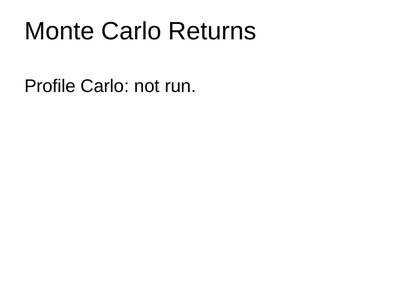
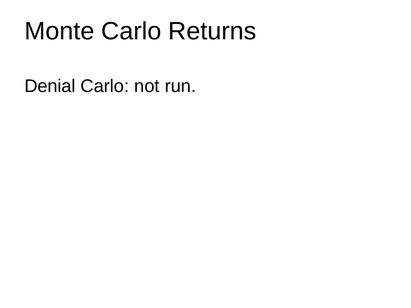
Profile: Profile -> Denial (50, 86)
